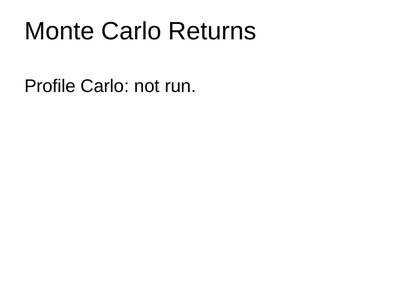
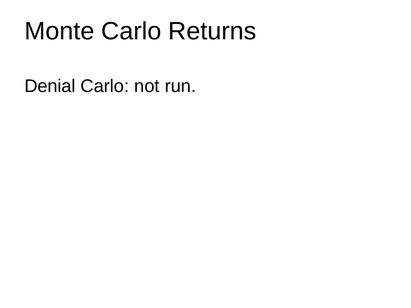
Profile: Profile -> Denial (50, 86)
